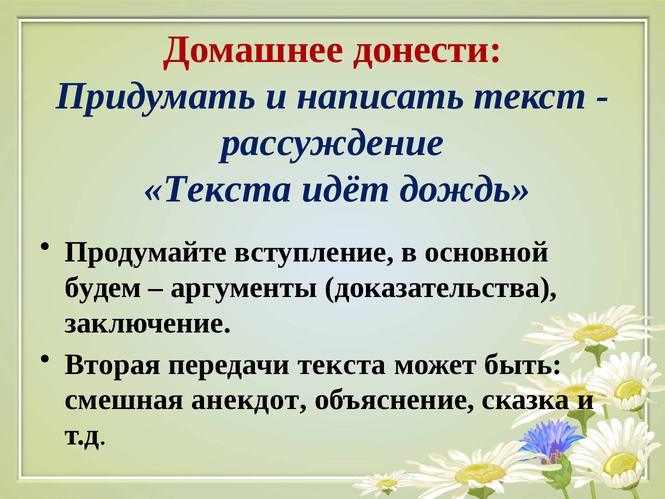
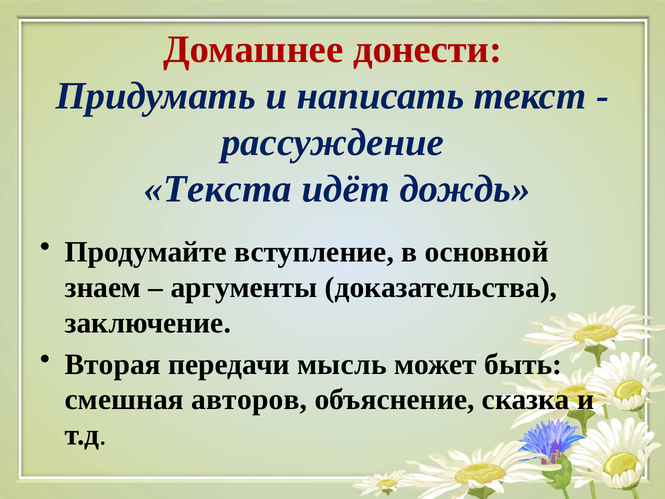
будем: будем -> знаем (103, 287)
передачи текста: текста -> мысль (342, 364)
анекдот: анекдот -> авторов (249, 400)
